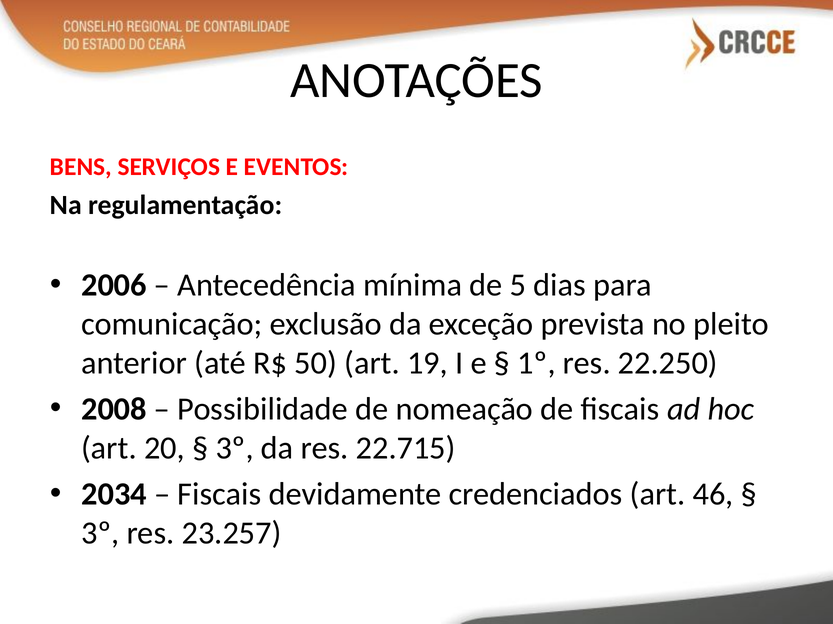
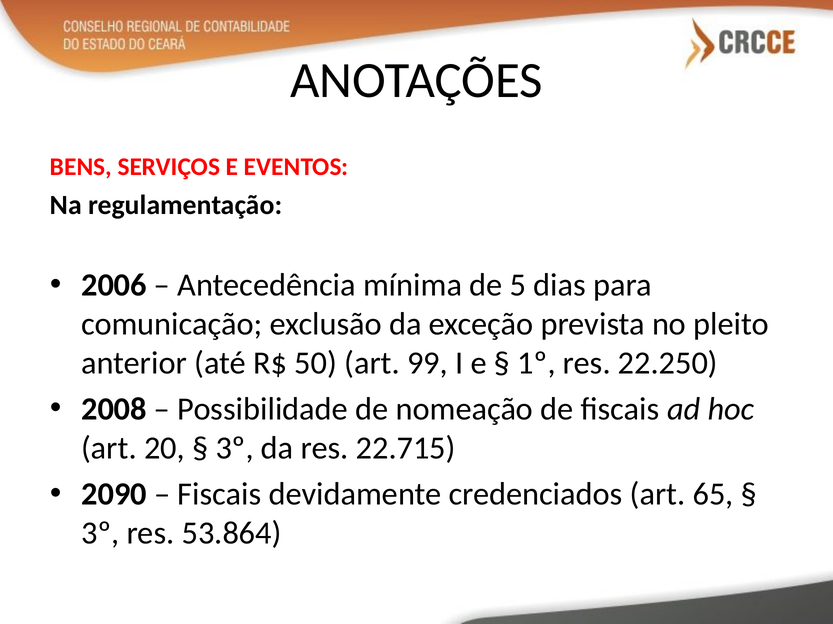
19: 19 -> 99 (427, 363)
2034: 2034 -> 2090 (114, 495)
46: 46 -> 65 (713, 495)
23.257: 23.257 -> 53.864 (232, 534)
